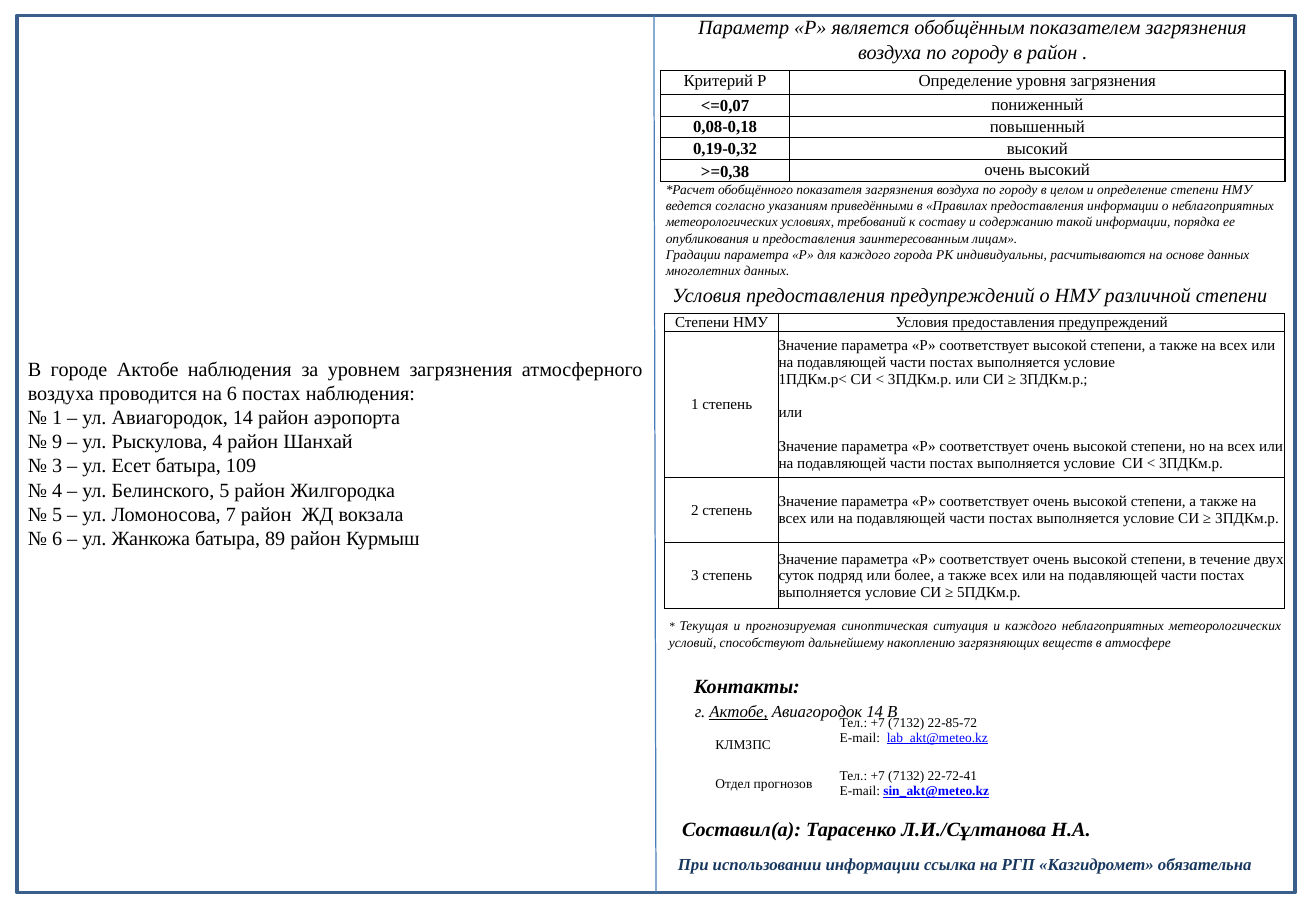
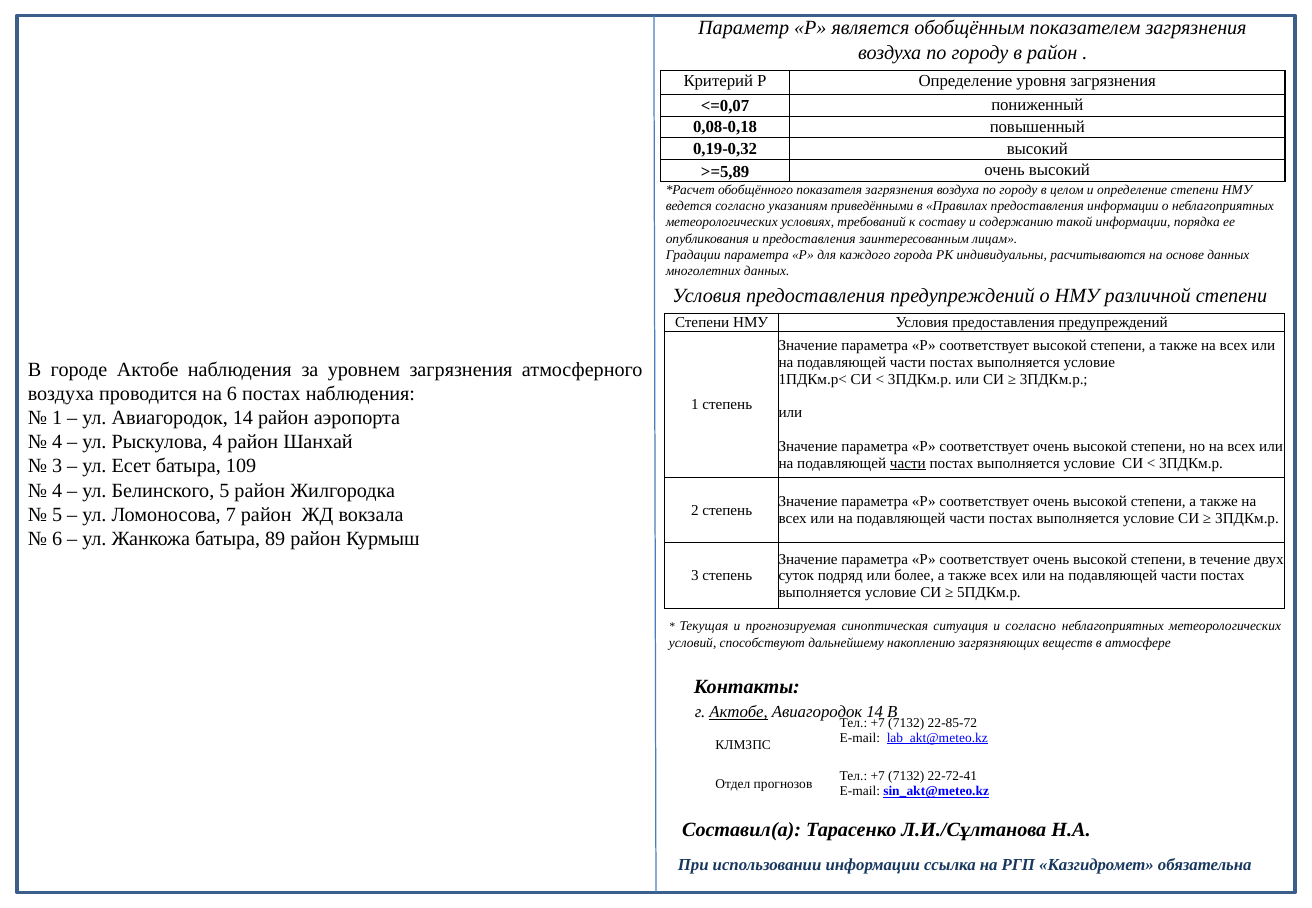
>=0,38: >=0,38 -> >=5,89 (725, 172)
9: 9 -> 4 (57, 442)
части underline: none -> present (908, 463)
и каждого: каждого -> согласно (1031, 627)
